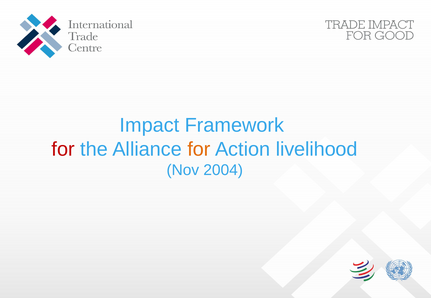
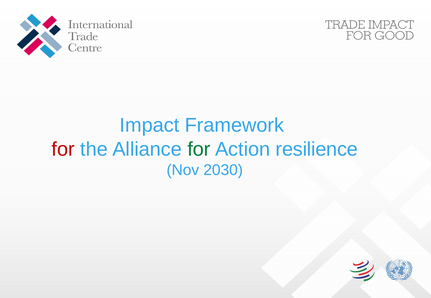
for colour: orange -> green (199, 149)
livelihood: livelihood -> resilience (317, 149)
2004: 2004 -> 2030 (223, 170)
